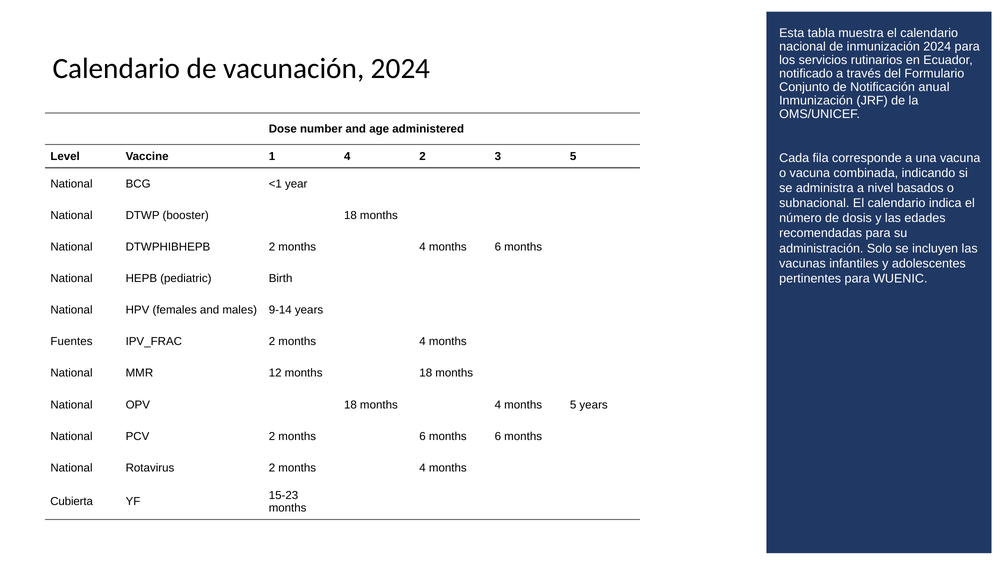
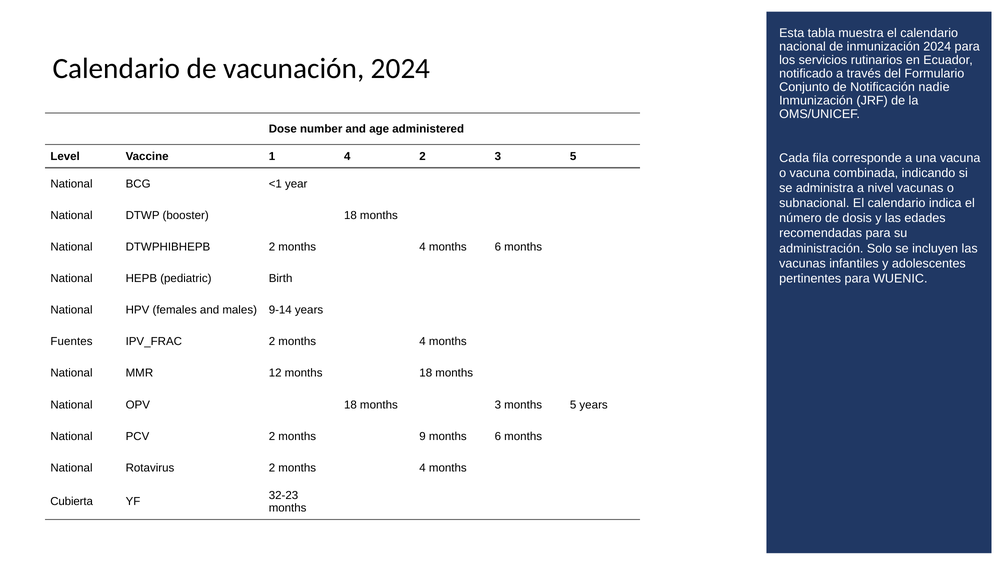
anual: anual -> nadie (934, 87)
nivel basados: basados -> vacunas (920, 188)
18 months 4: 4 -> 3 (498, 405)
2 months 6: 6 -> 9 (423, 436)
15-23: 15-23 -> 32-23 (283, 495)
